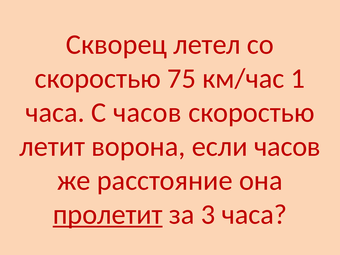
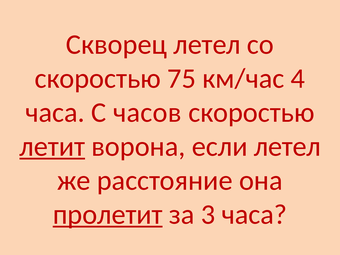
1: 1 -> 4 (298, 78)
летит underline: none -> present (52, 146)
если часов: часов -> летел (287, 146)
